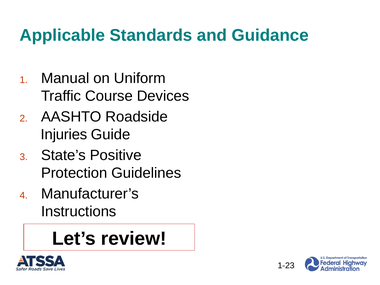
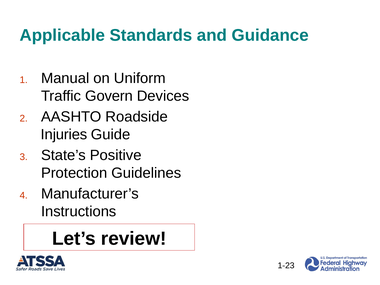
Course: Course -> Govern (109, 96)
